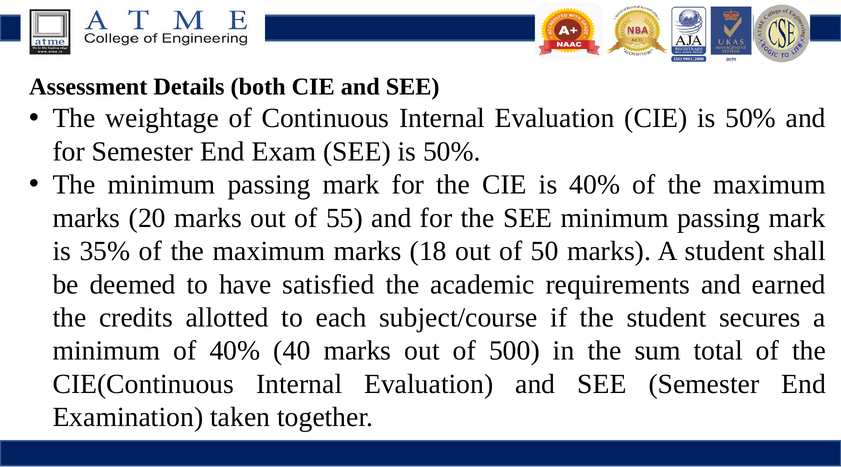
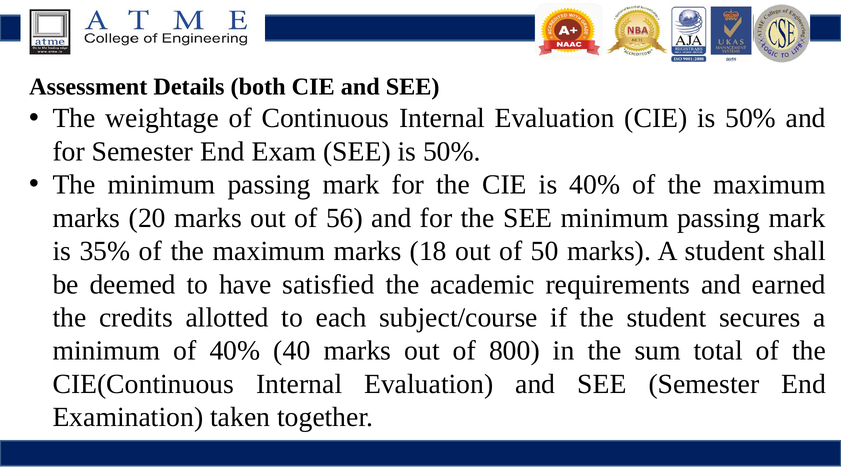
55: 55 -> 56 (344, 218)
500: 500 -> 800 (514, 351)
